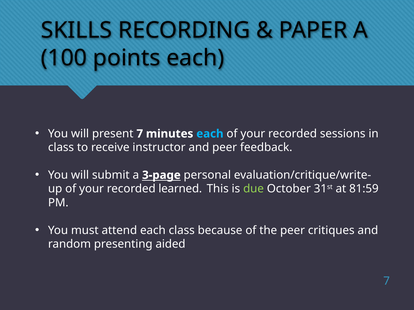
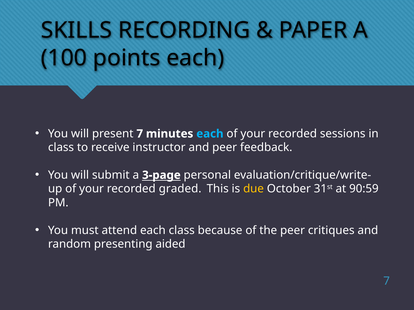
learned: learned -> graded (180, 189)
due colour: light green -> yellow (253, 189)
81:59: 81:59 -> 90:59 (364, 189)
